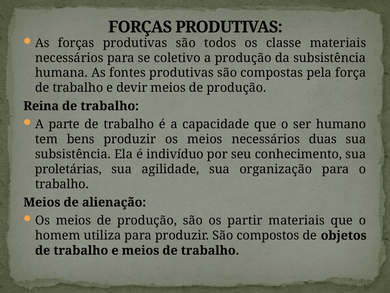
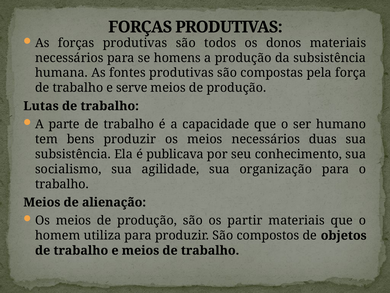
classe: classe -> donos (284, 43)
coletivo: coletivo -> homens (177, 58)
devir: devir -> serve (132, 88)
Reina: Reina -> Lutas (41, 106)
indivíduo: indivíduo -> publicava (175, 154)
proletárias: proletárias -> socialismo (68, 169)
